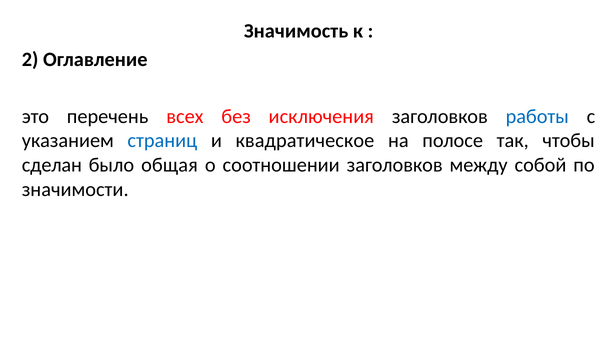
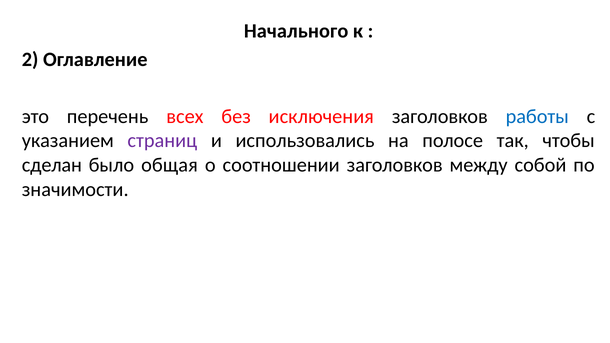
Значимость: Значимость -> Начального (296, 31)
страниц colour: blue -> purple (162, 141)
квадратическое: квадратическое -> использовались (305, 141)
